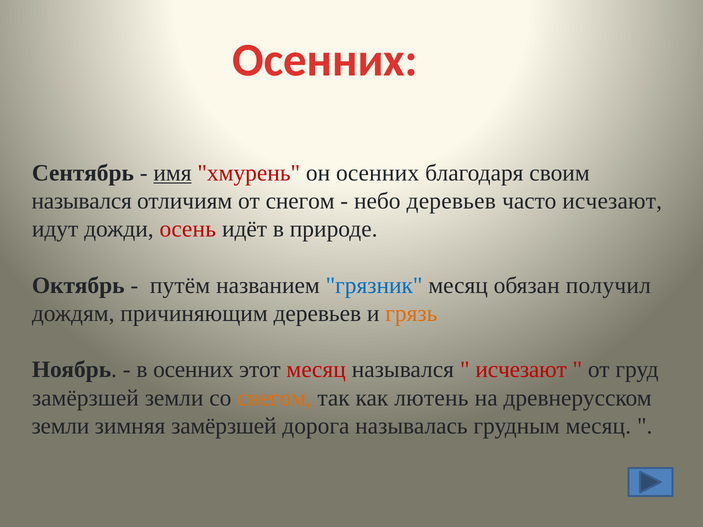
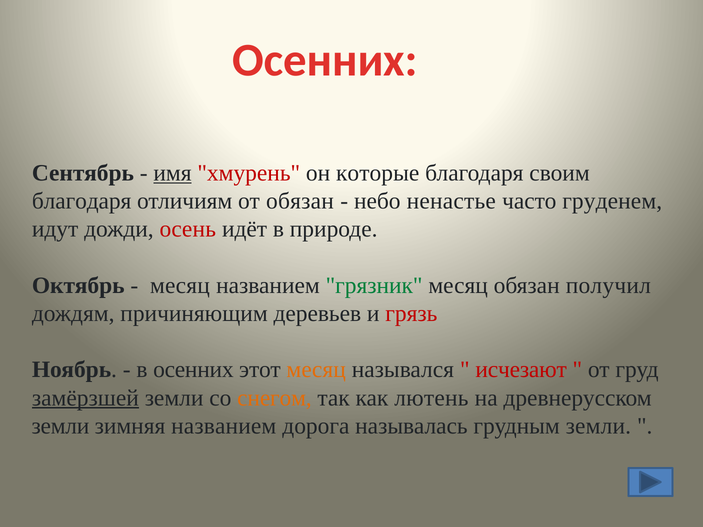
он осенних: осенних -> которые (378, 173)
назывался: назывался -> благодаря (82, 201)
от снегом: снегом -> обязан (300, 201)
небо деревьев: деревьев -> ненастье (451, 201)
часто исчезают: исчезают -> груденем (612, 201)
путём: путём -> месяц (180, 286)
грязник colour: blue -> green (374, 286)
грязь colour: orange -> red (411, 314)
месяц colour: red -> orange (316, 370)
замёрзшей underline: none -> present (85, 398)
зимняя замёрзшей: замёрзшей -> названием (224, 426)
грудным месяц: месяц -> земли (598, 426)
